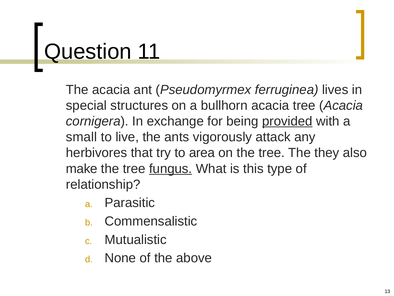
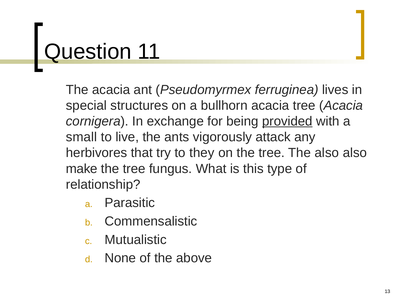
area: area -> they (202, 153)
The they: they -> also (327, 153)
fungus underline: present -> none (171, 168)
